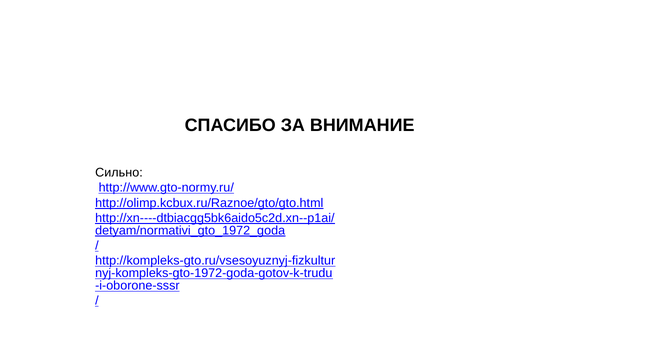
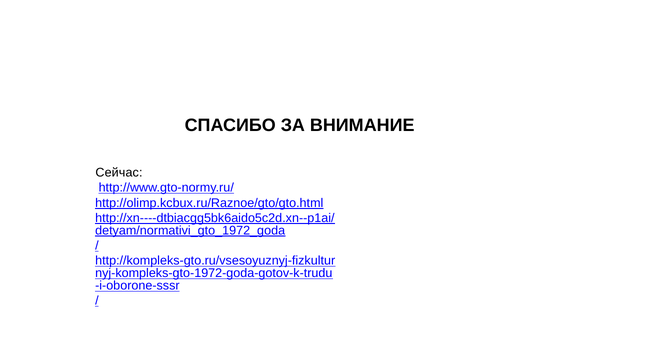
Сильно: Сильно -> Сейчас (119, 173)
